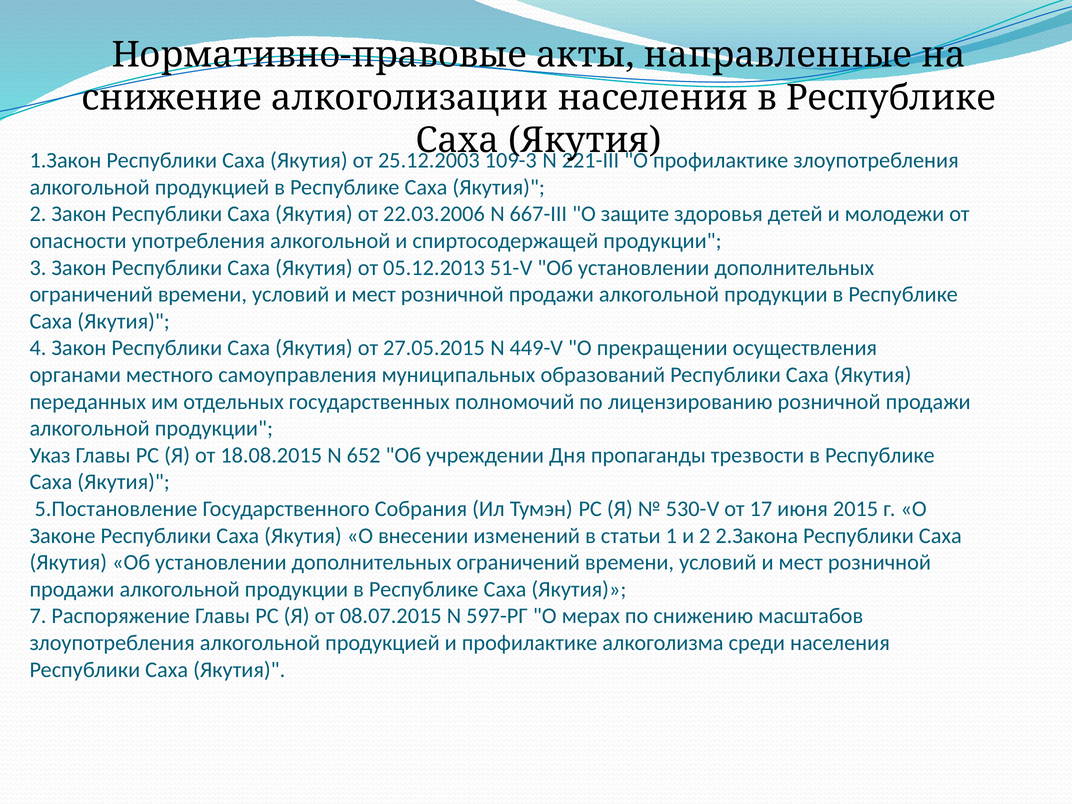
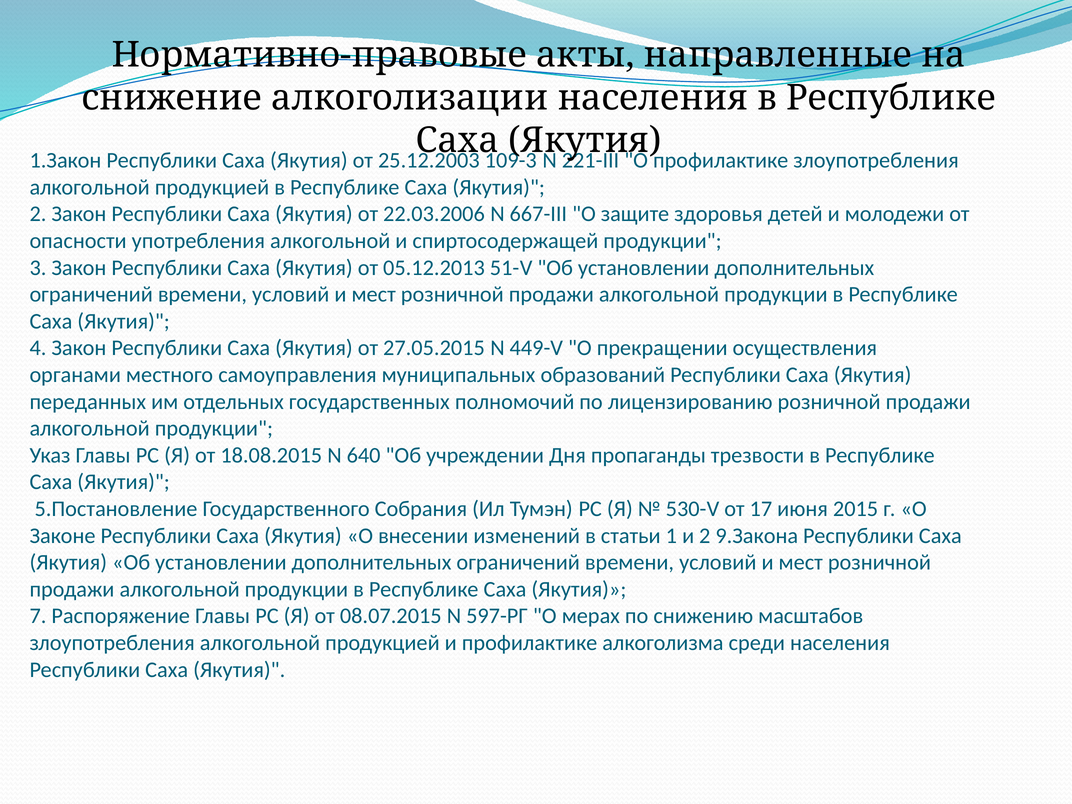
652: 652 -> 640 (364, 455)
2.Закона: 2.Закона -> 9.Закона (757, 536)
